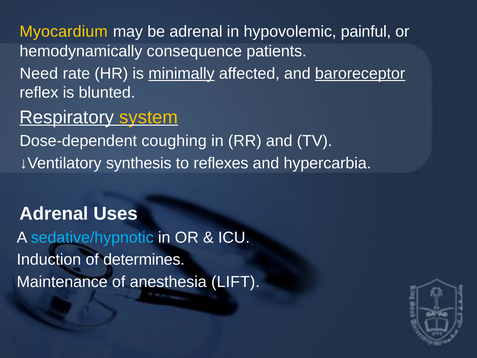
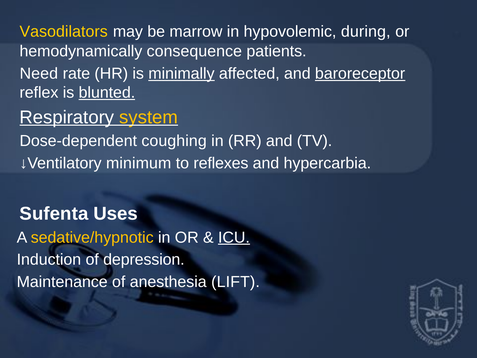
Myocardium: Myocardium -> Vasodilators (64, 32)
be adrenal: adrenal -> marrow (196, 32)
painful: painful -> during (366, 32)
blunted underline: none -> present (107, 93)
synthesis: synthesis -> minimum (139, 163)
Adrenal: Adrenal -> Sufenta (54, 214)
sedative/hypnotic colour: light blue -> yellow (92, 237)
ICU underline: none -> present (234, 237)
determines: determines -> depression (144, 260)
